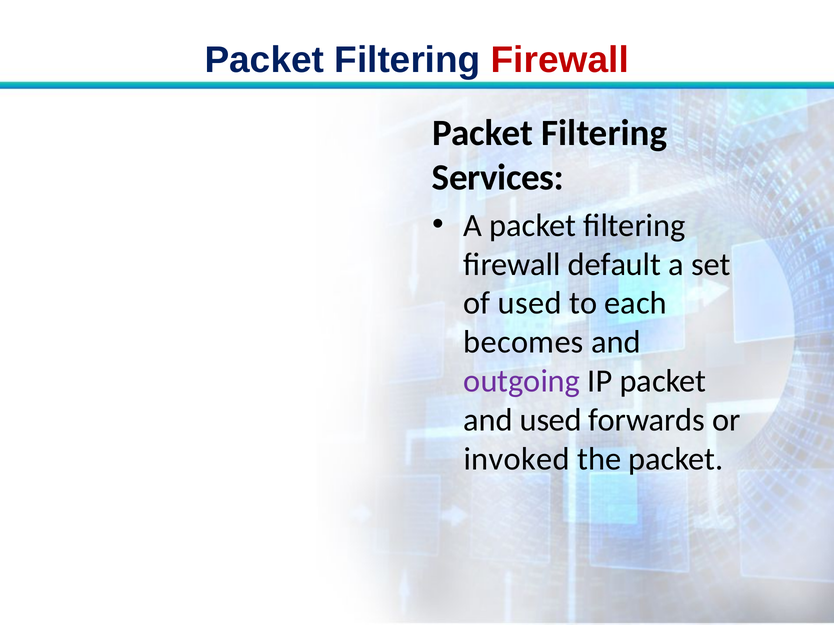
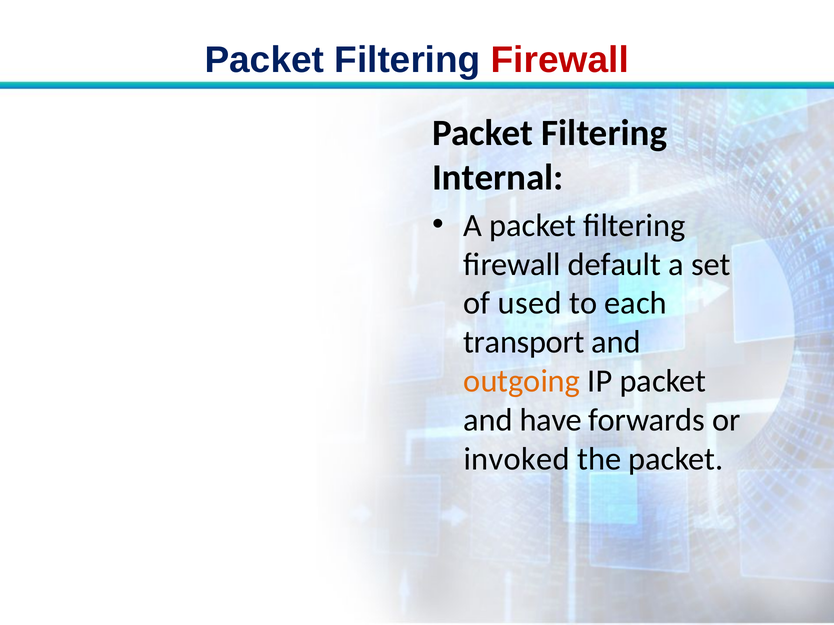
Services: Services -> Internal (498, 178)
becomes: becomes -> transport (524, 342)
outgoing colour: purple -> orange (522, 381)
and used: used -> have (551, 420)
